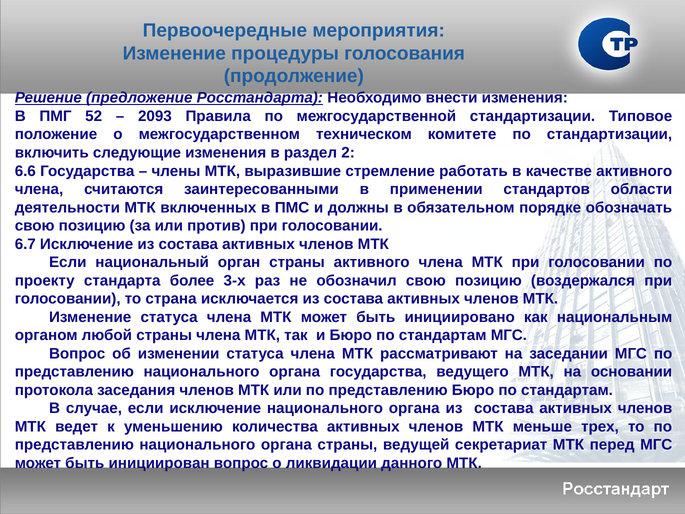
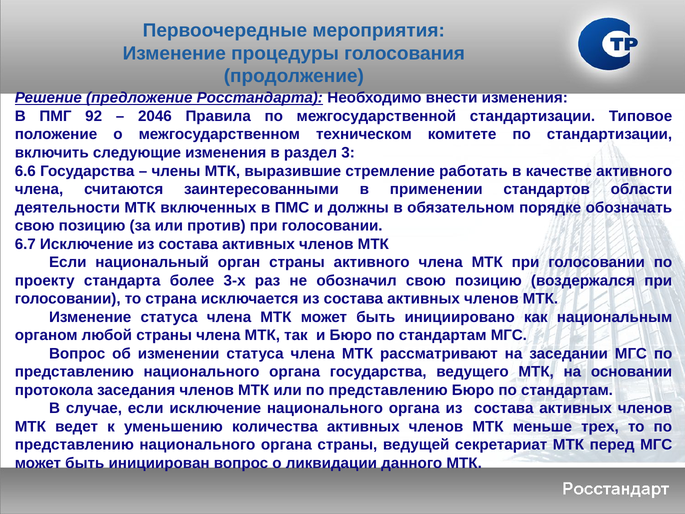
52: 52 -> 92 (94, 116)
2093: 2093 -> 2046 (155, 116)
2: 2 -> 3 (348, 153)
